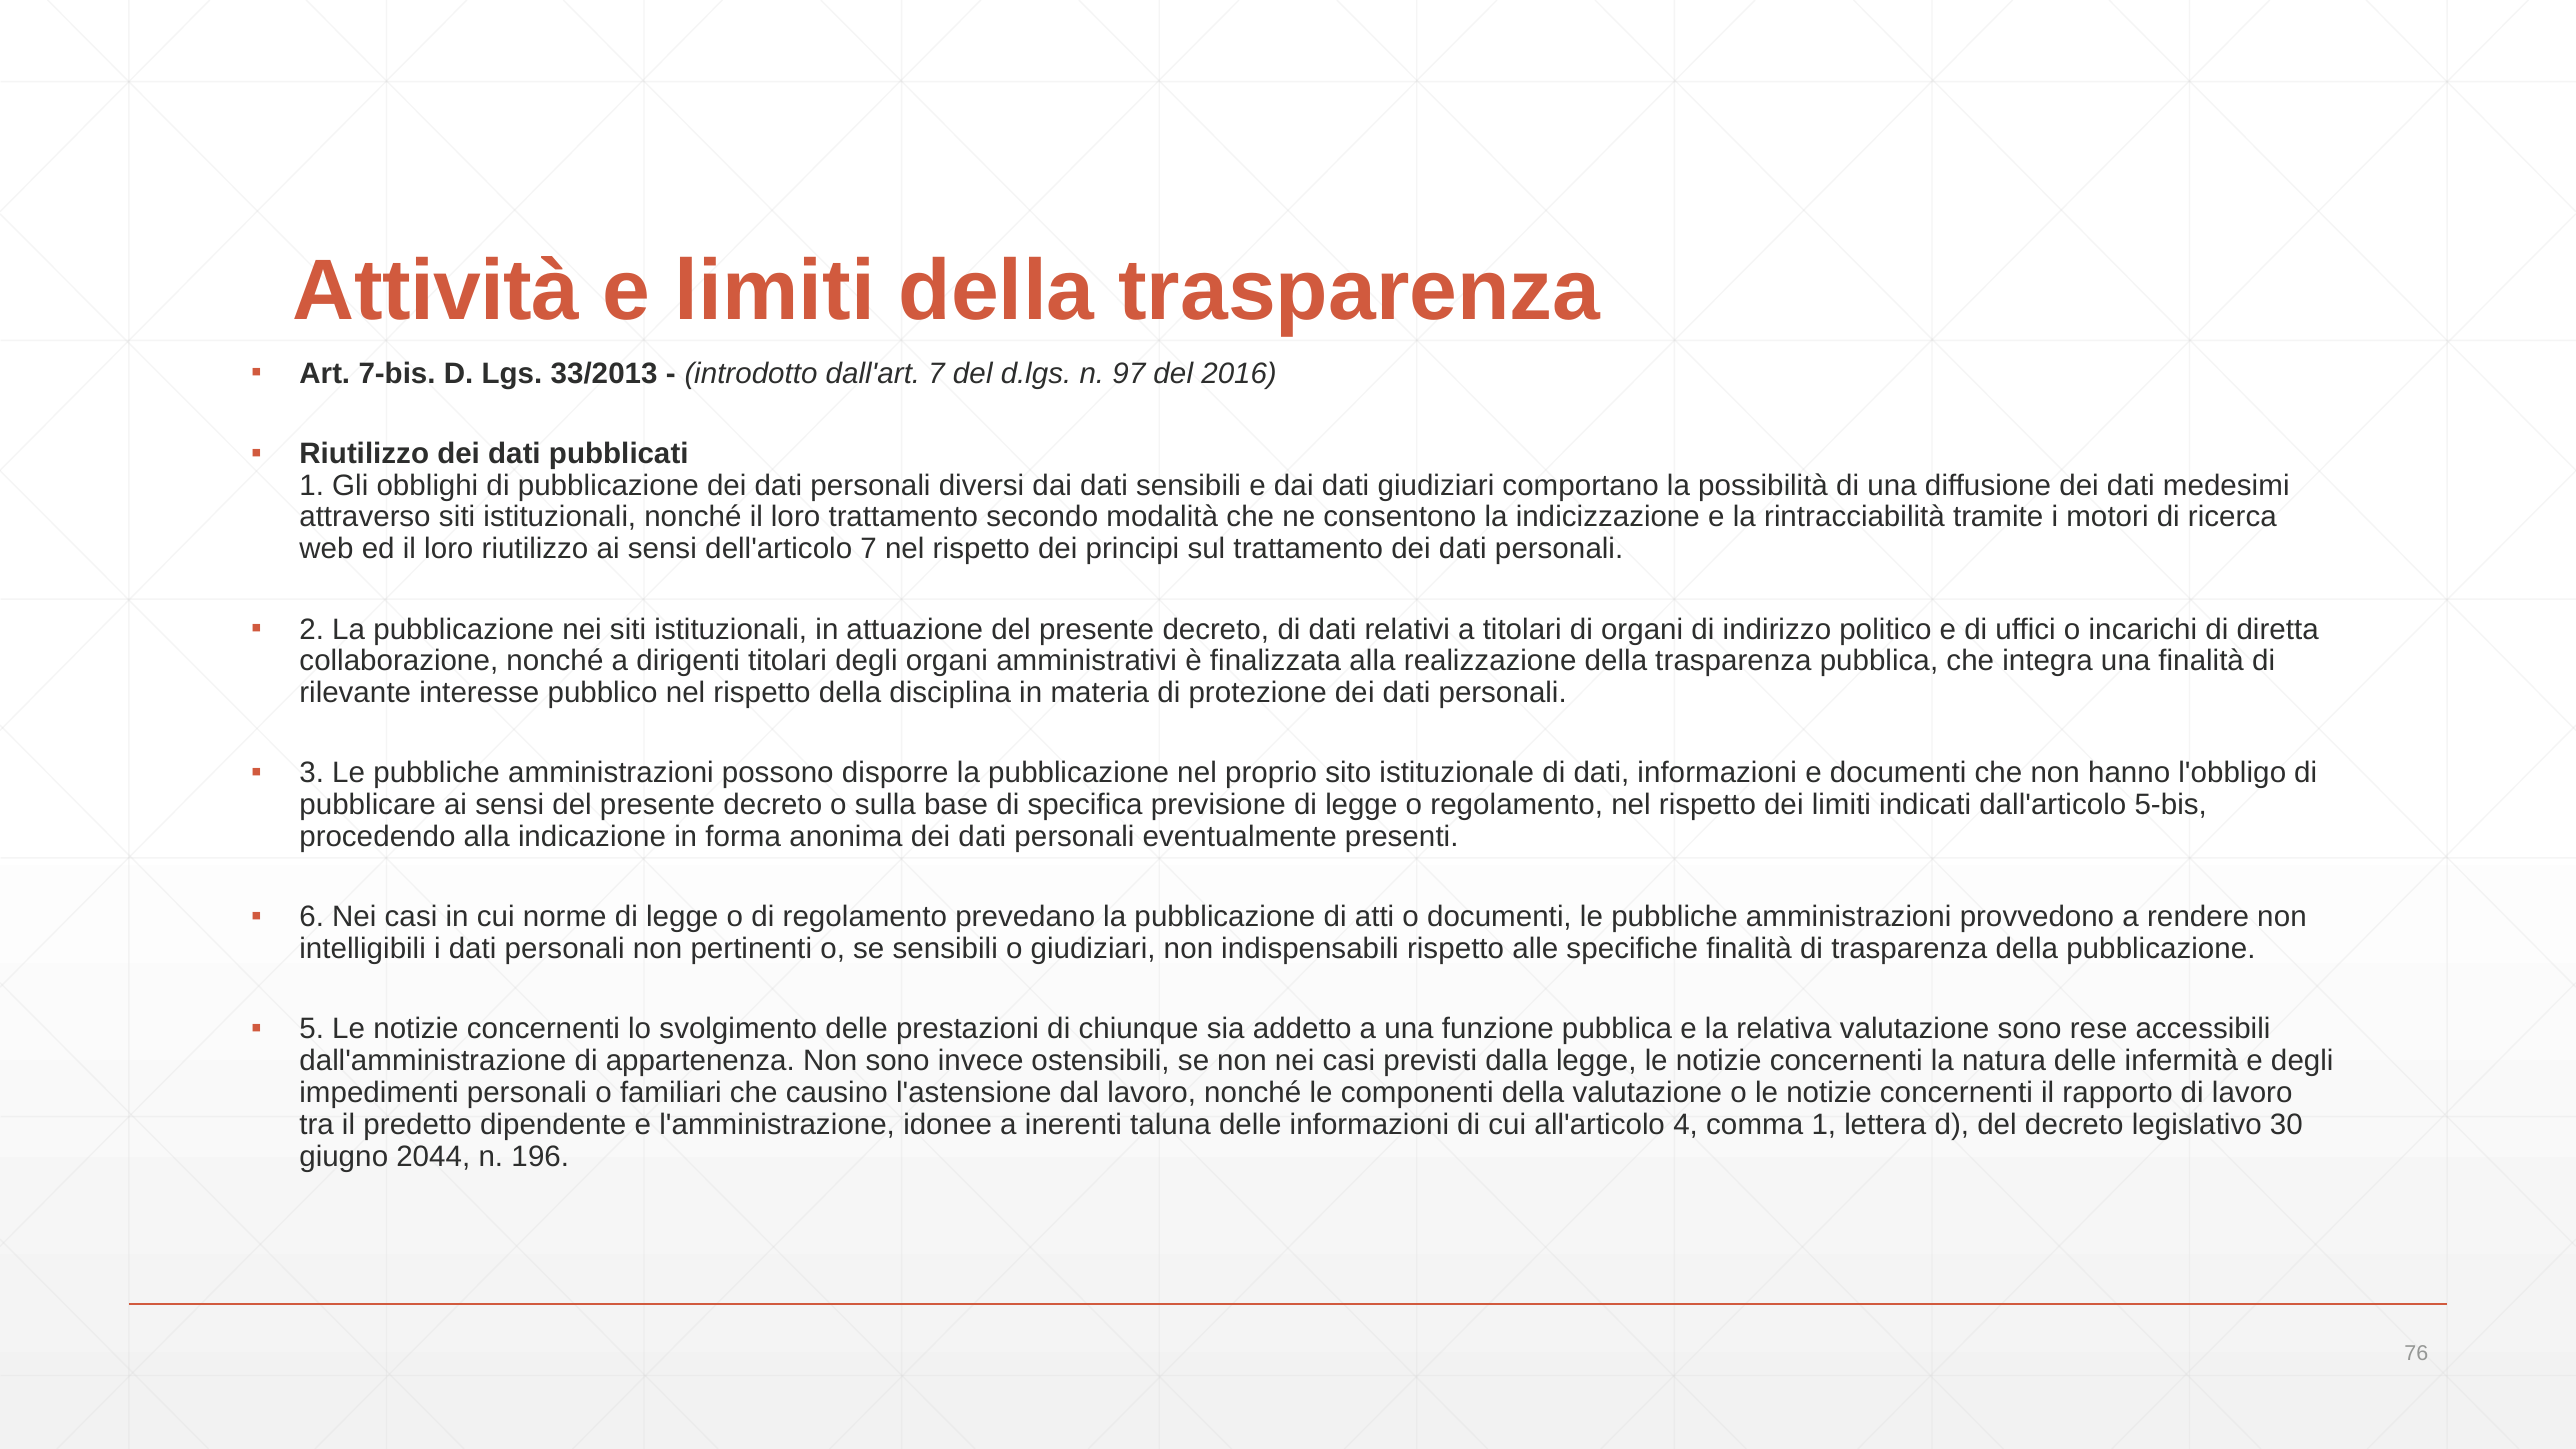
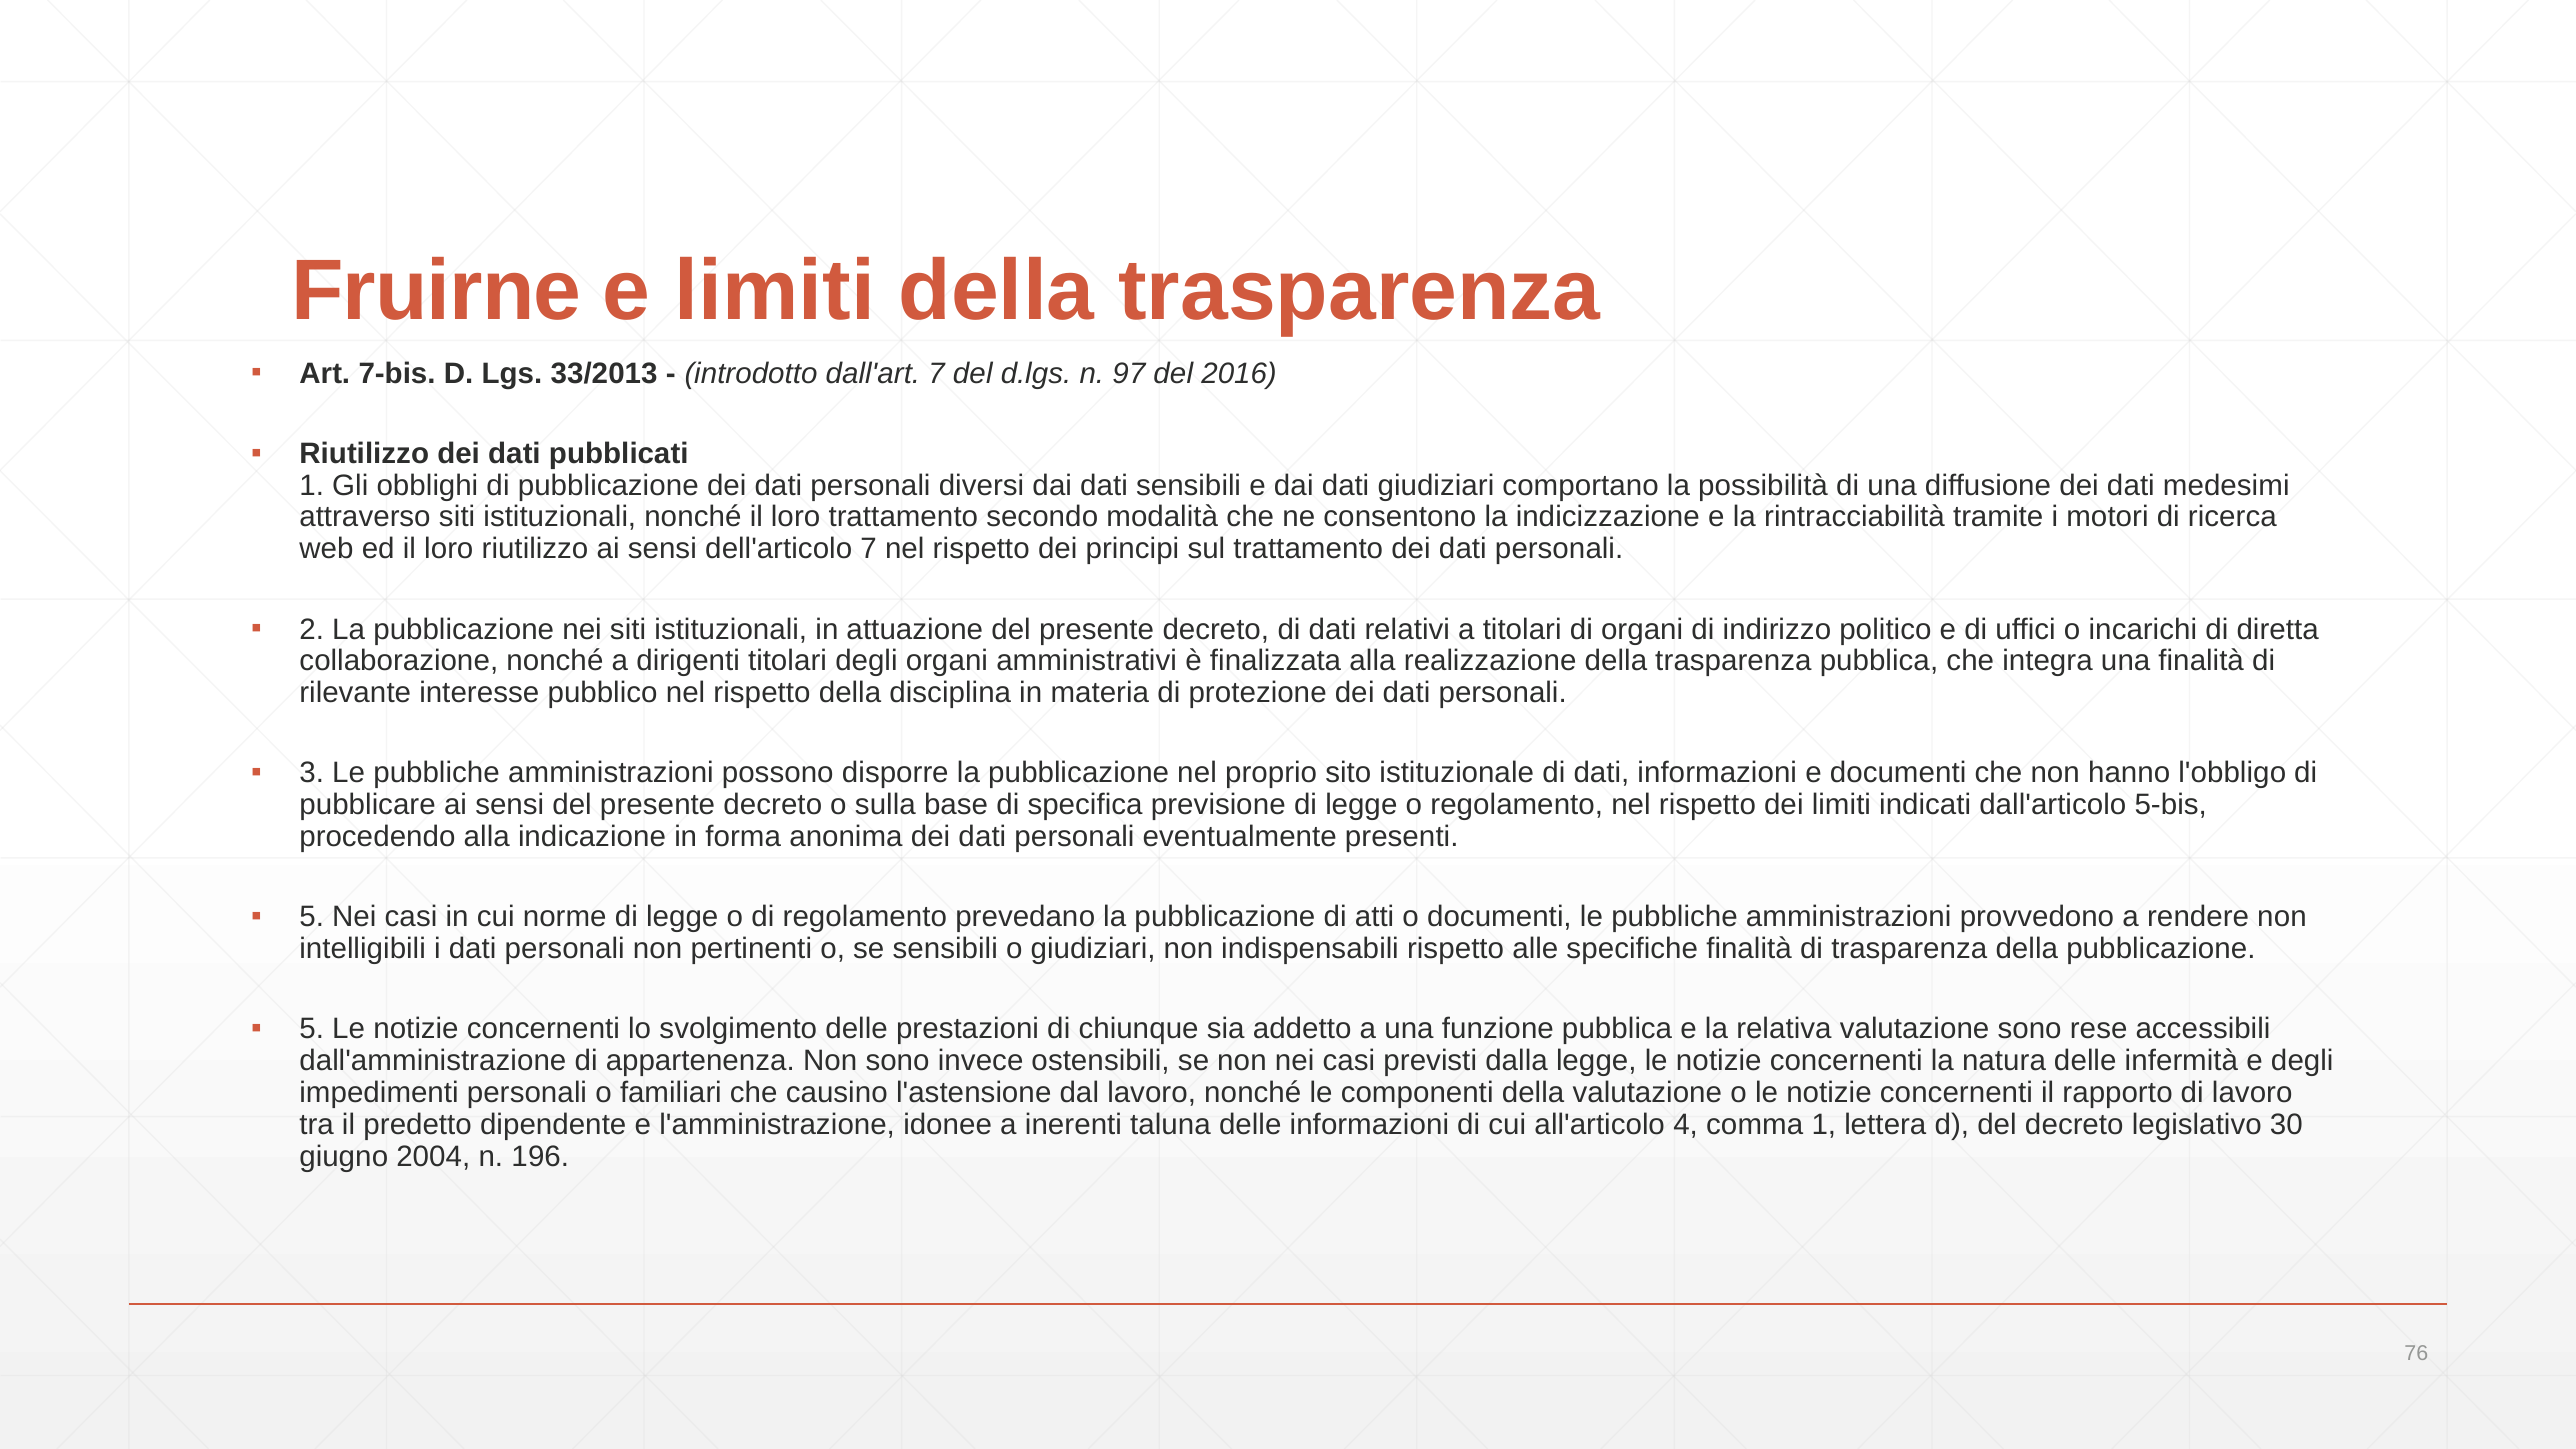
Attività: Attività -> Fruirne (436, 291)
6: 6 -> 5 (312, 917)
2044: 2044 -> 2004 (433, 1157)
